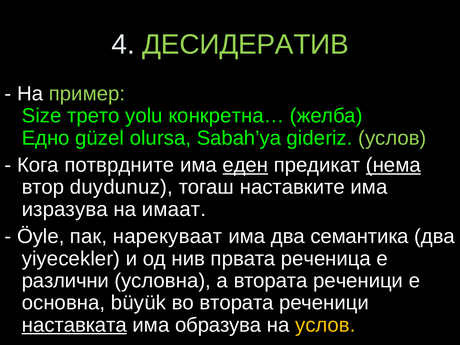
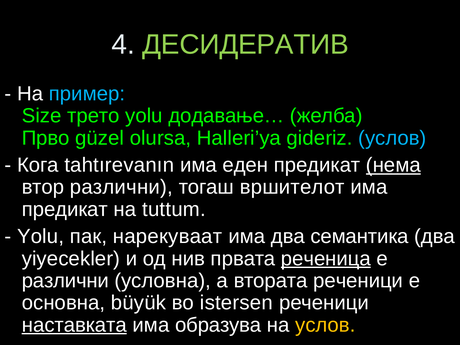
пример colour: light green -> light blue (87, 94)
конкретна…: конкретна… -> додавање… (226, 116)
Едно: Едно -> Прво (46, 138)
Sabah’ya: Sabah’ya -> Halleri’ya (239, 138)
услов colour: light green -> light blue (392, 138)
потврдните: потврдните -> tahtırevanın (119, 165)
еден underline: present -> none (245, 165)
втор duydunuz: duydunuz -> различни (121, 187)
наставките: наставките -> вршителот (292, 187)
изразува: изразува -> предикат (65, 209)
имаат: имаат -> tuttum (174, 209)
Öyle: Öyle -> Yolu (41, 237)
реченица underline: none -> present (326, 259)
во втората: втората -> istersen (236, 303)
